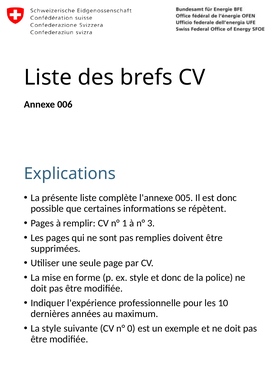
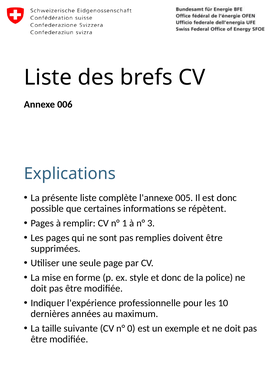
La style: style -> taille (52, 328)
